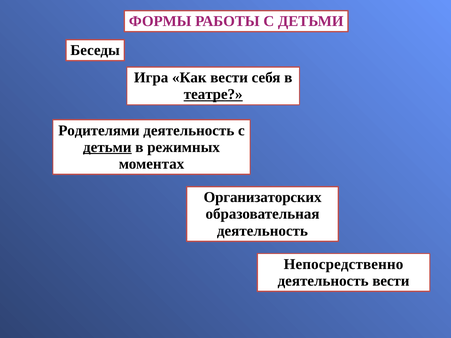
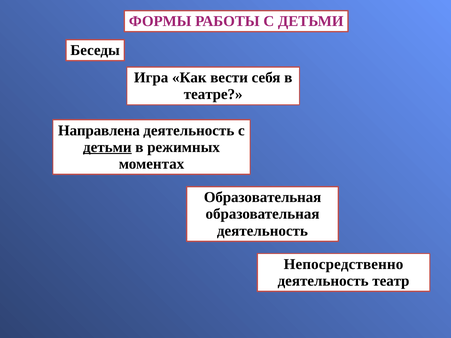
театре underline: present -> none (213, 94)
Родителями: Родителями -> Направлена (99, 130)
Организаторских: Организаторских -> Образовательная (263, 197)
деятельность вести: вести -> театр (391, 281)
